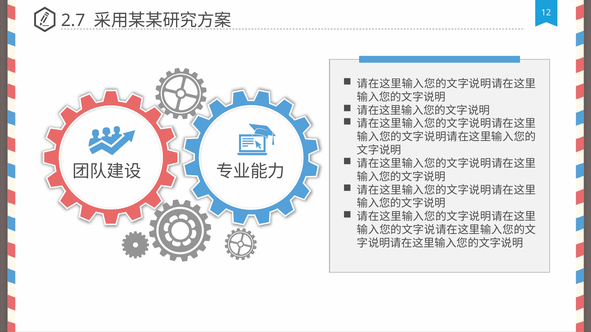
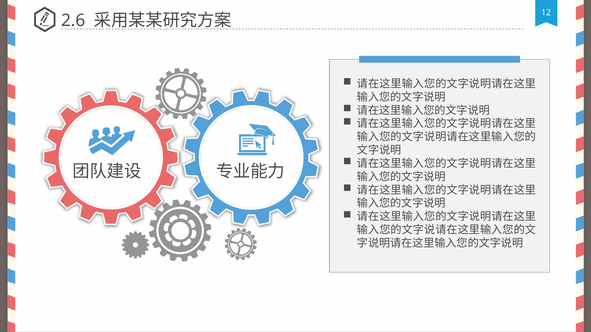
2.7: 2.7 -> 2.6 (73, 20)
